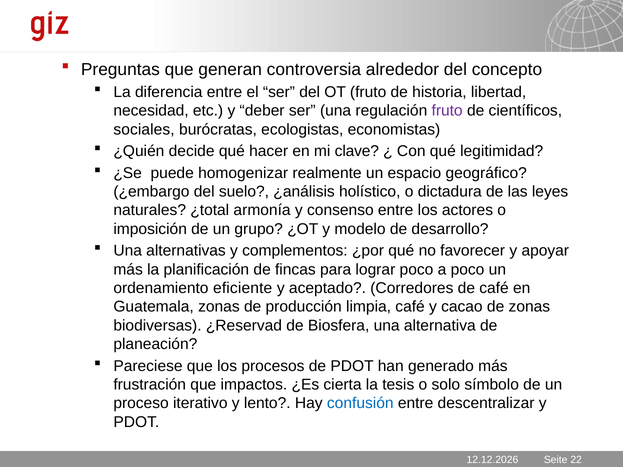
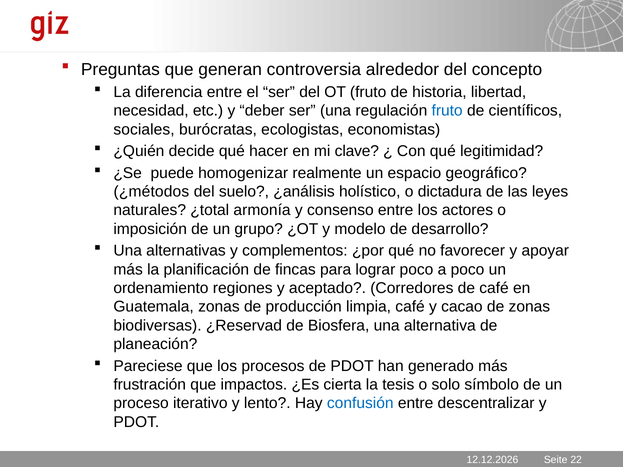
fruto colour: purple -> blue (447, 111)
¿embargo: ¿embargo -> ¿métodos (151, 192)
eficiente: eficiente -> regiones (243, 288)
